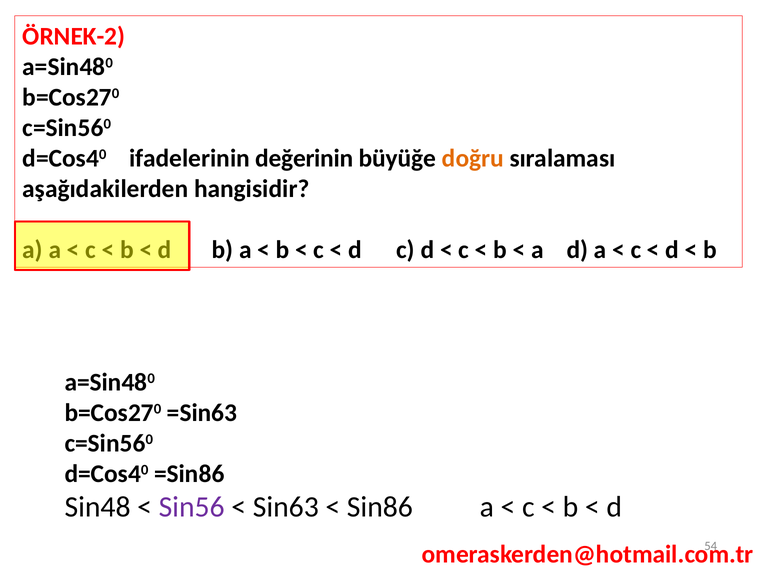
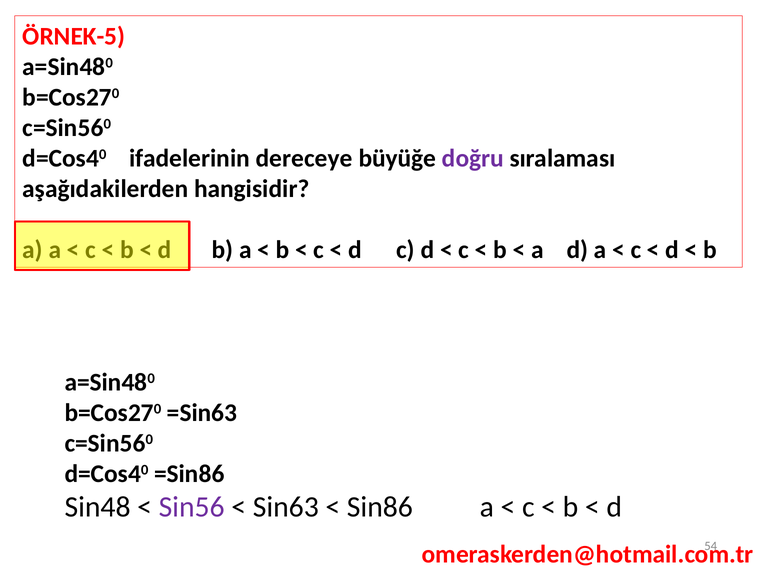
ÖRNEK-2: ÖRNEK-2 -> ÖRNEK-5 (74, 37)
değerinin: değerinin -> dereceye (304, 159)
doğru colour: orange -> purple (473, 159)
